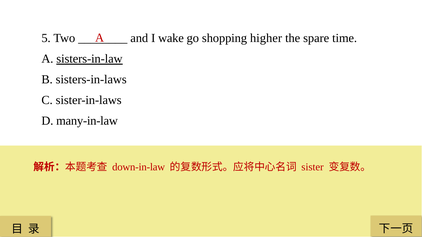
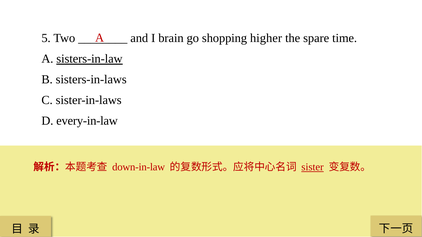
wake: wake -> brain (171, 38)
many-in-law: many-in-law -> every-in-law (87, 121)
sister underline: none -> present (313, 167)
